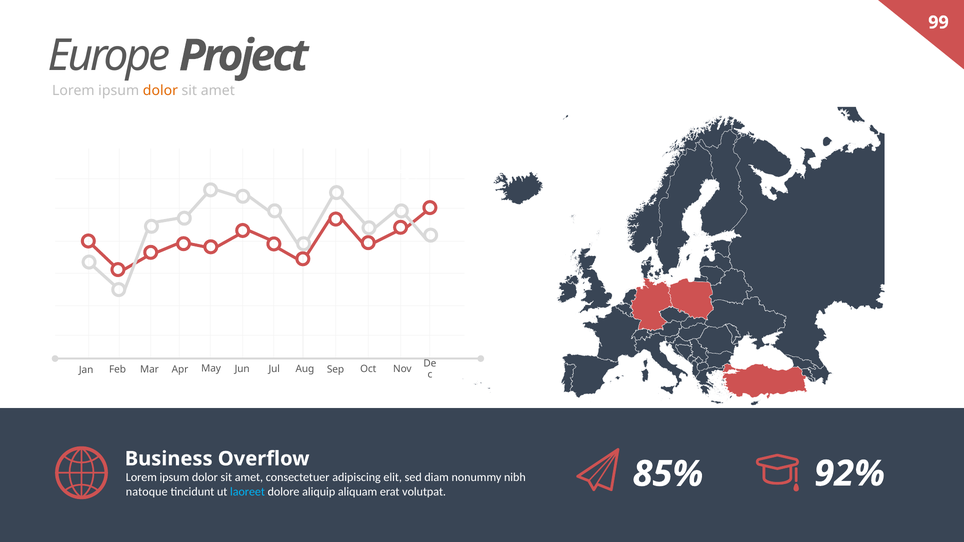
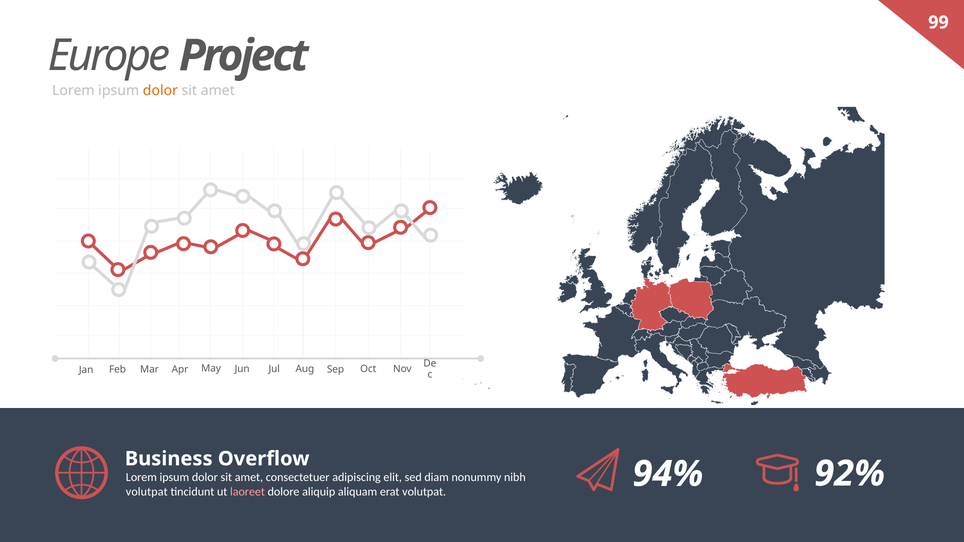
natoque: natoque -> volutpat (147, 492)
laoreet colour: light blue -> pink (248, 492)
85%: 85% -> 94% (668, 474)
